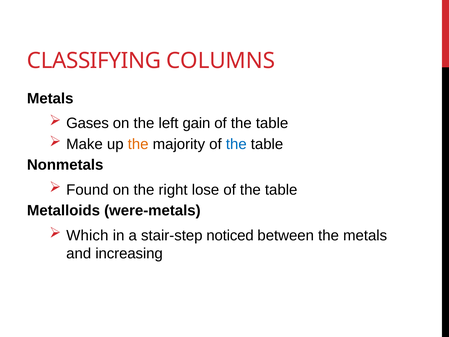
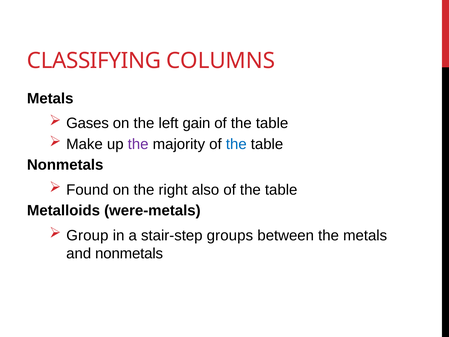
the colour: orange -> purple (138, 144)
lose: lose -> also (205, 190)
Which: Which -> Group (87, 235)
noticed: noticed -> groups (230, 235)
and increasing: increasing -> nonmetals (129, 253)
